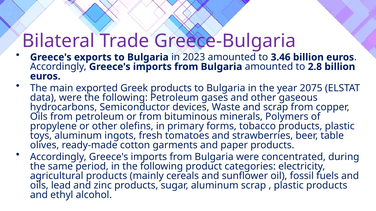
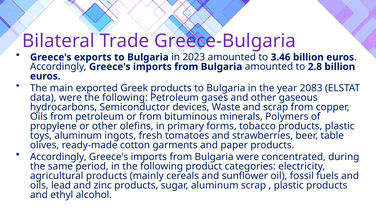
2075: 2075 -> 2083 (311, 88)
